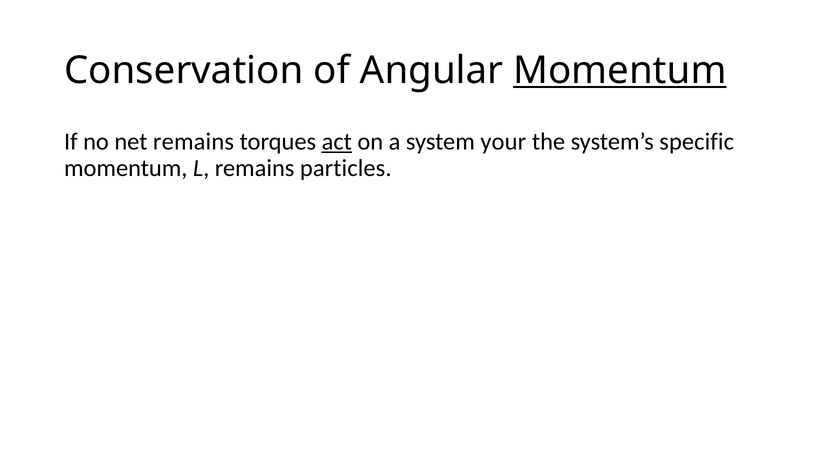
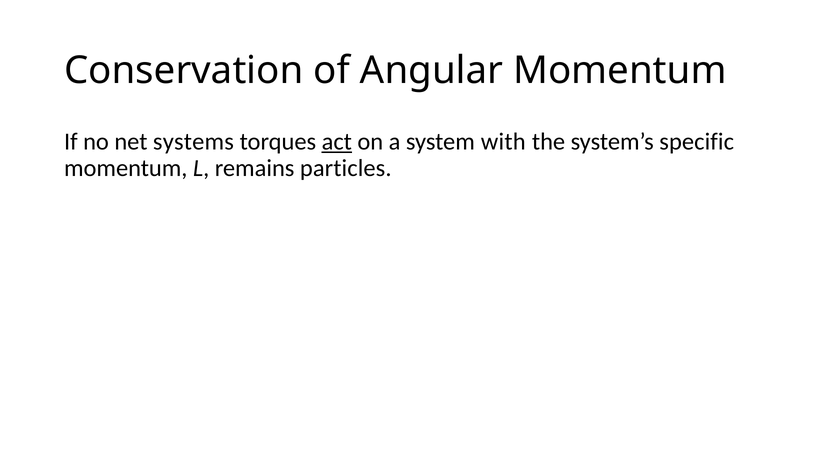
Momentum underline: present -> none (620, 71)
net remains: remains -> systems (193, 142)
your: your -> with (503, 142)
